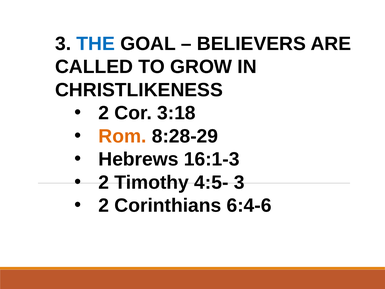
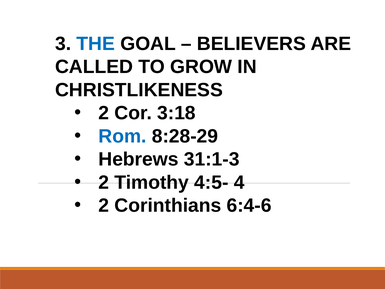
Rom colour: orange -> blue (122, 136)
16:1-3: 16:1-3 -> 31:1-3 (212, 159)
4:5- 3: 3 -> 4 (239, 182)
